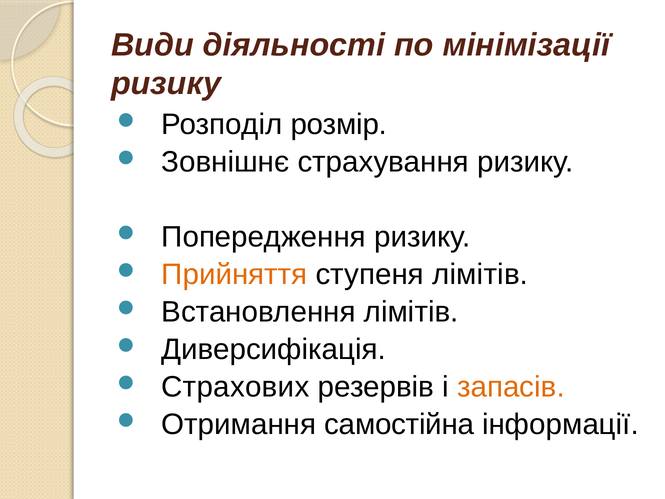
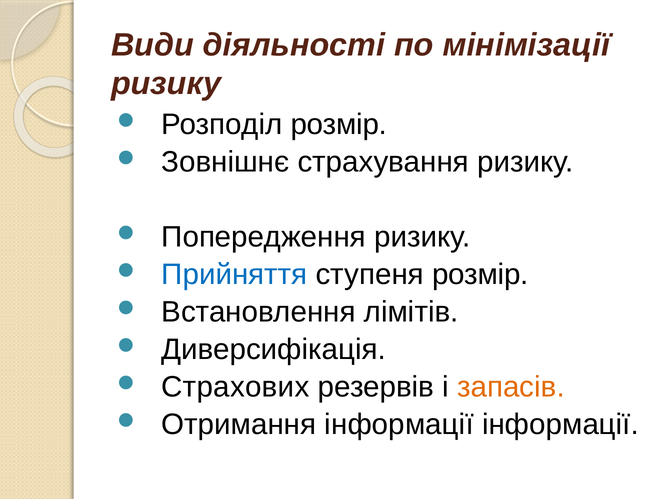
Прийняття colour: orange -> blue (234, 274)
ступеня лімітів: лімітів -> розмір (480, 274)
Отримання самостійна: самостійна -> інформації (399, 424)
